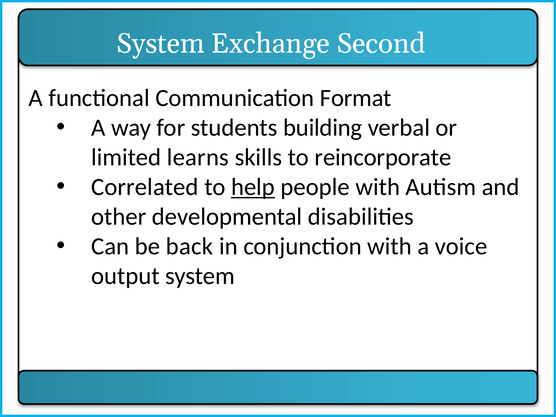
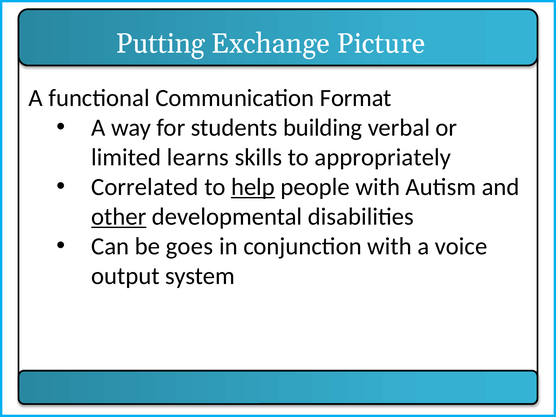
System: System -> Putting (160, 44)
Second: Second -> Picture (381, 44)
reincorporate: reincorporate -> appropriately (383, 157)
other underline: none -> present (119, 217)
back: back -> goes (189, 246)
